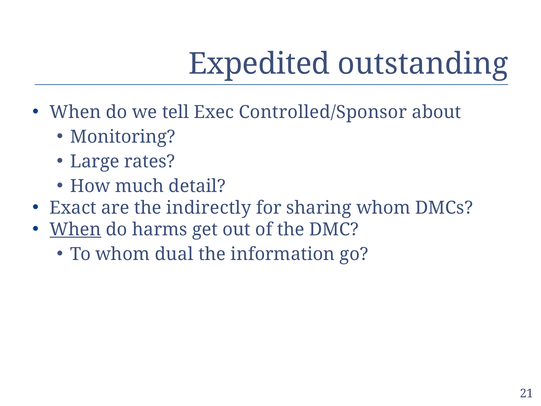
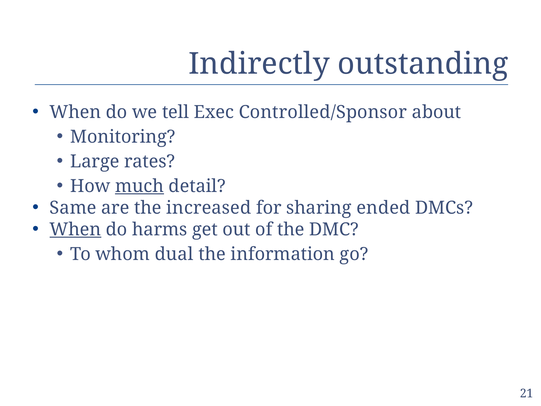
Expedited: Expedited -> Indirectly (259, 64)
much underline: none -> present (140, 186)
Exact: Exact -> Same (73, 208)
indirectly: indirectly -> increased (209, 208)
sharing whom: whom -> ended (383, 208)
